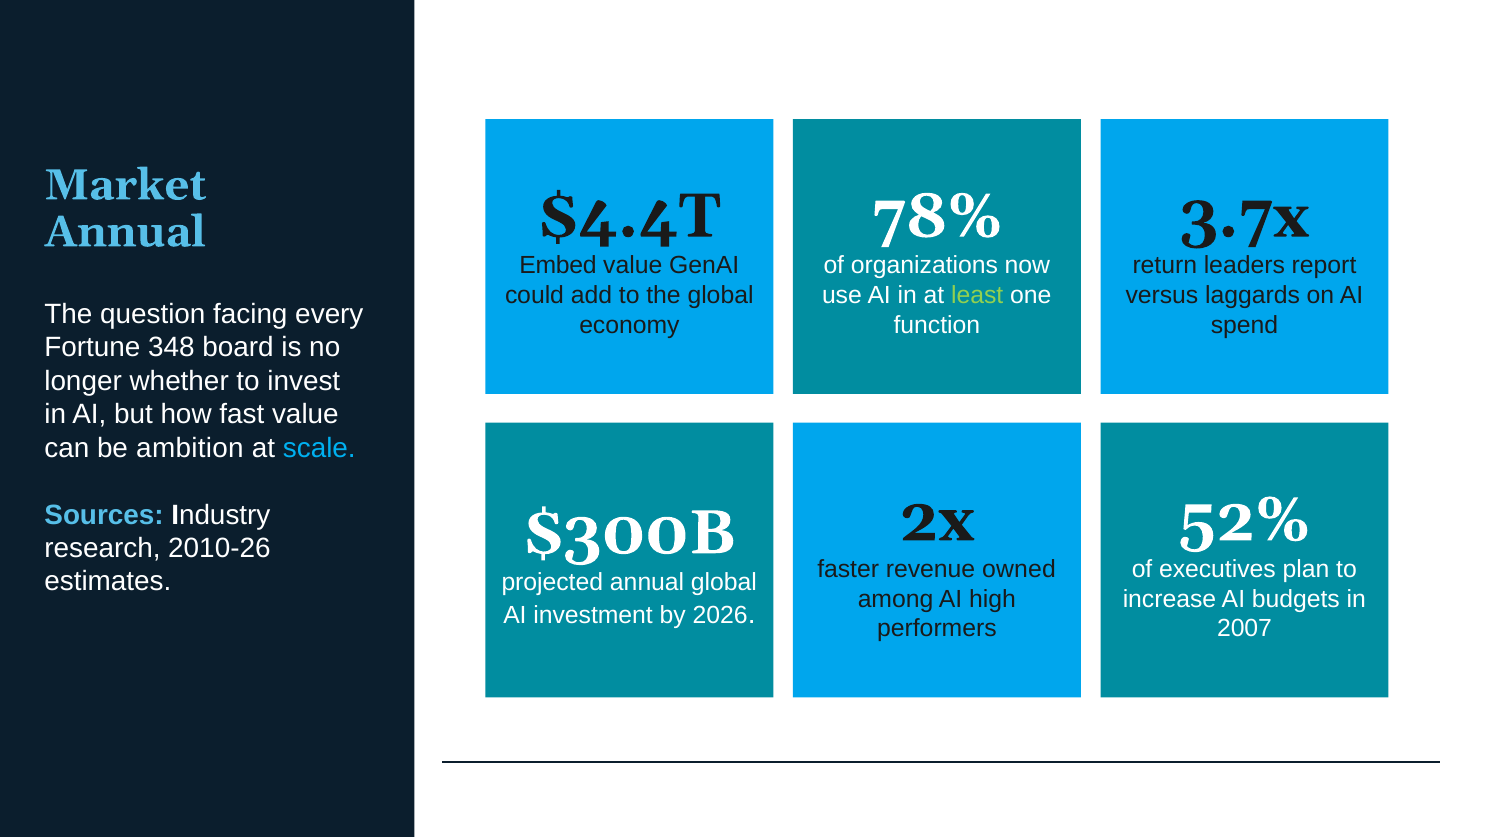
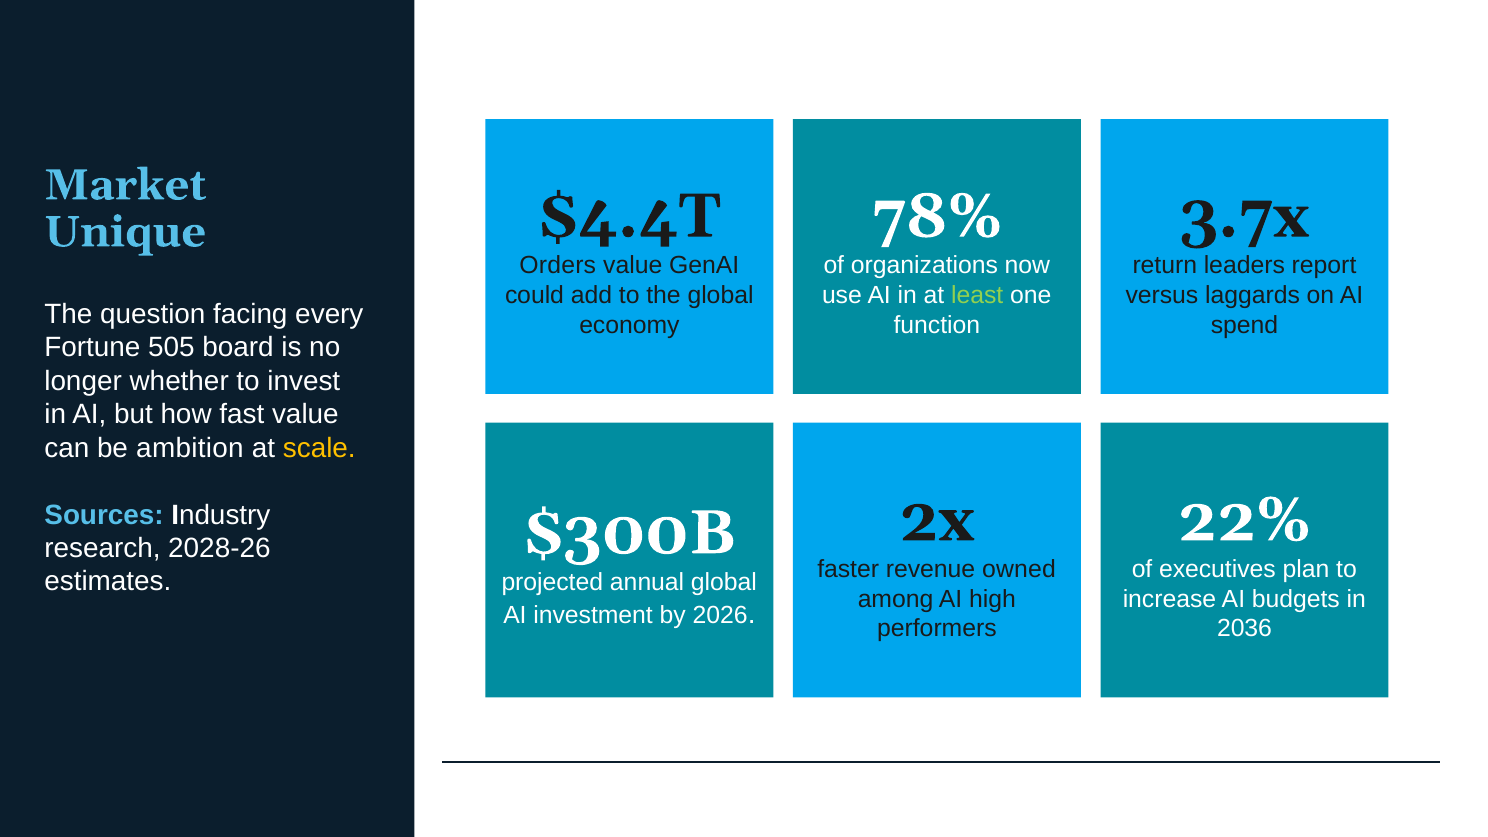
Annual: Annual -> Unique (125, 232)
Embed: Embed -> Orders (558, 266)
348: 348 -> 505 (171, 347)
scale colour: light blue -> yellow (319, 448)
52%: 52% -> 22% (1244, 520)
2010-26: 2010-26 -> 2028-26 (219, 548)
2007: 2007 -> 2036 (1245, 629)
